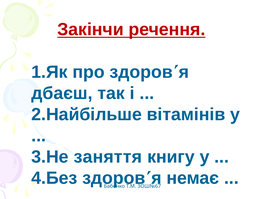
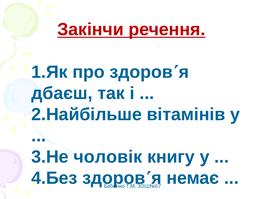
заняття: заняття -> чоловік (108, 157)
